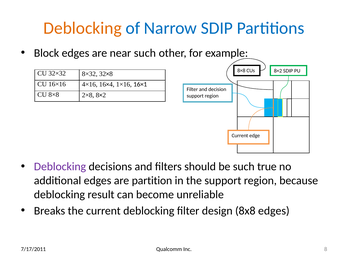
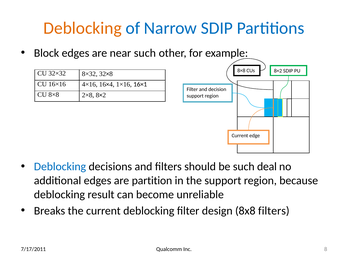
Deblocking colour: purple -> blue (60, 167)
true: true -> deal (267, 167)
8x8 edges: edges -> filters (274, 211)
